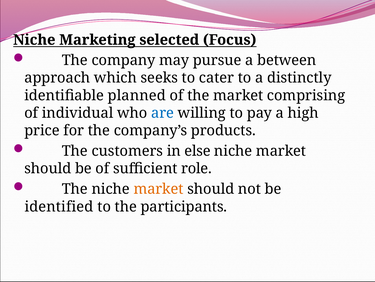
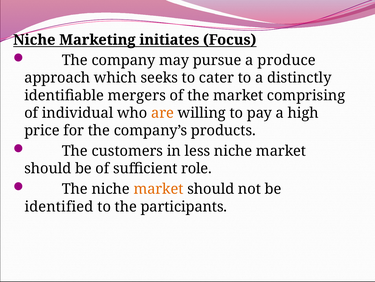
selected: selected -> initiates (169, 40)
between: between -> produce (287, 60)
planned: planned -> mergers (137, 95)
are colour: blue -> orange (163, 113)
else: else -> less (197, 151)
